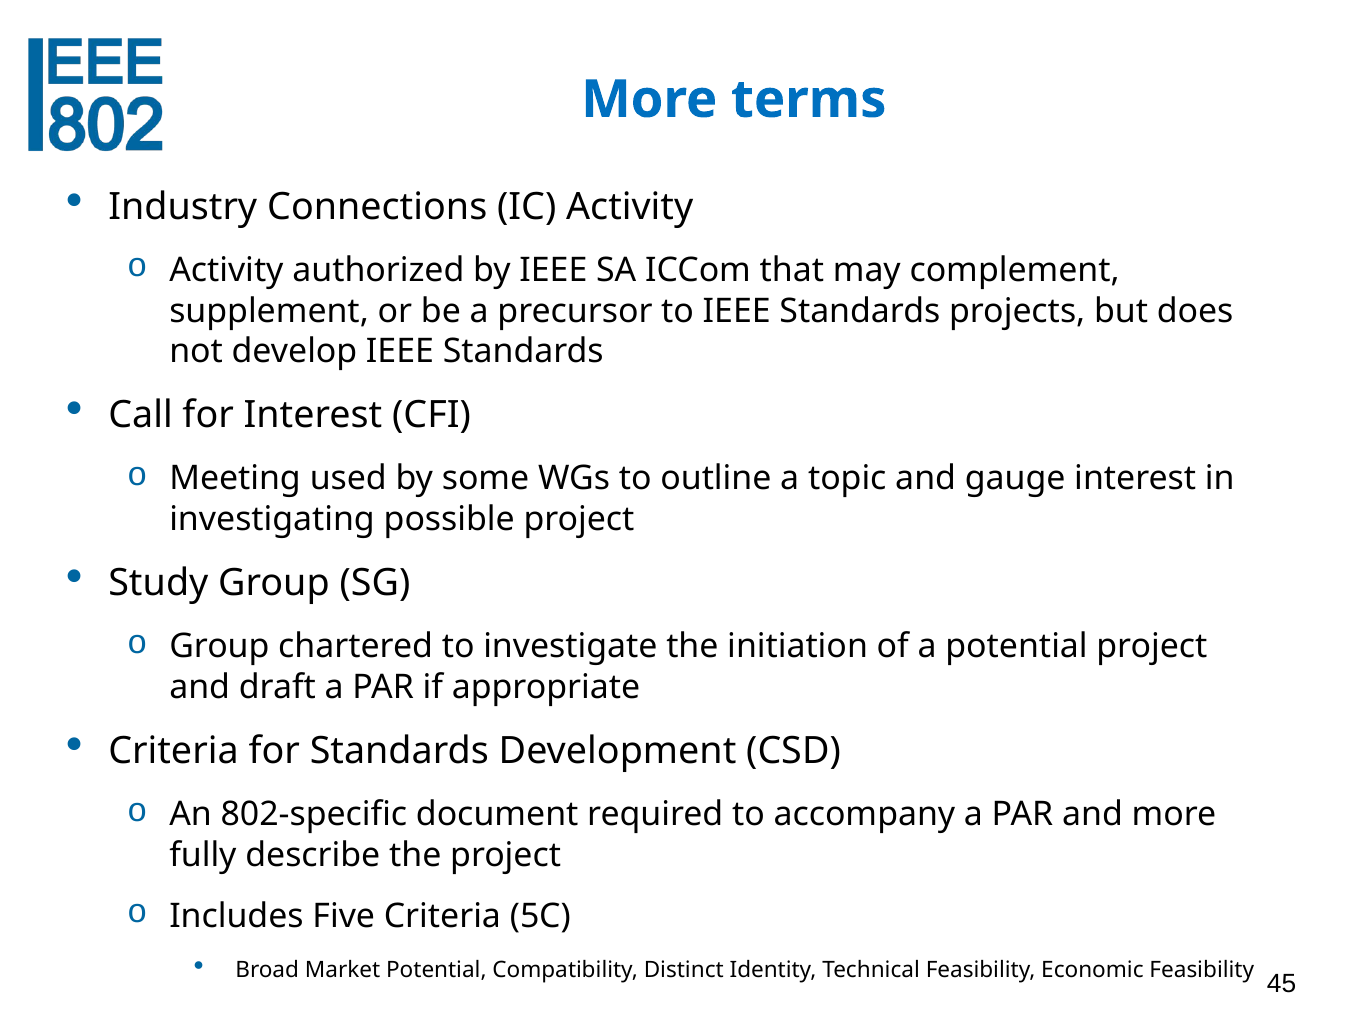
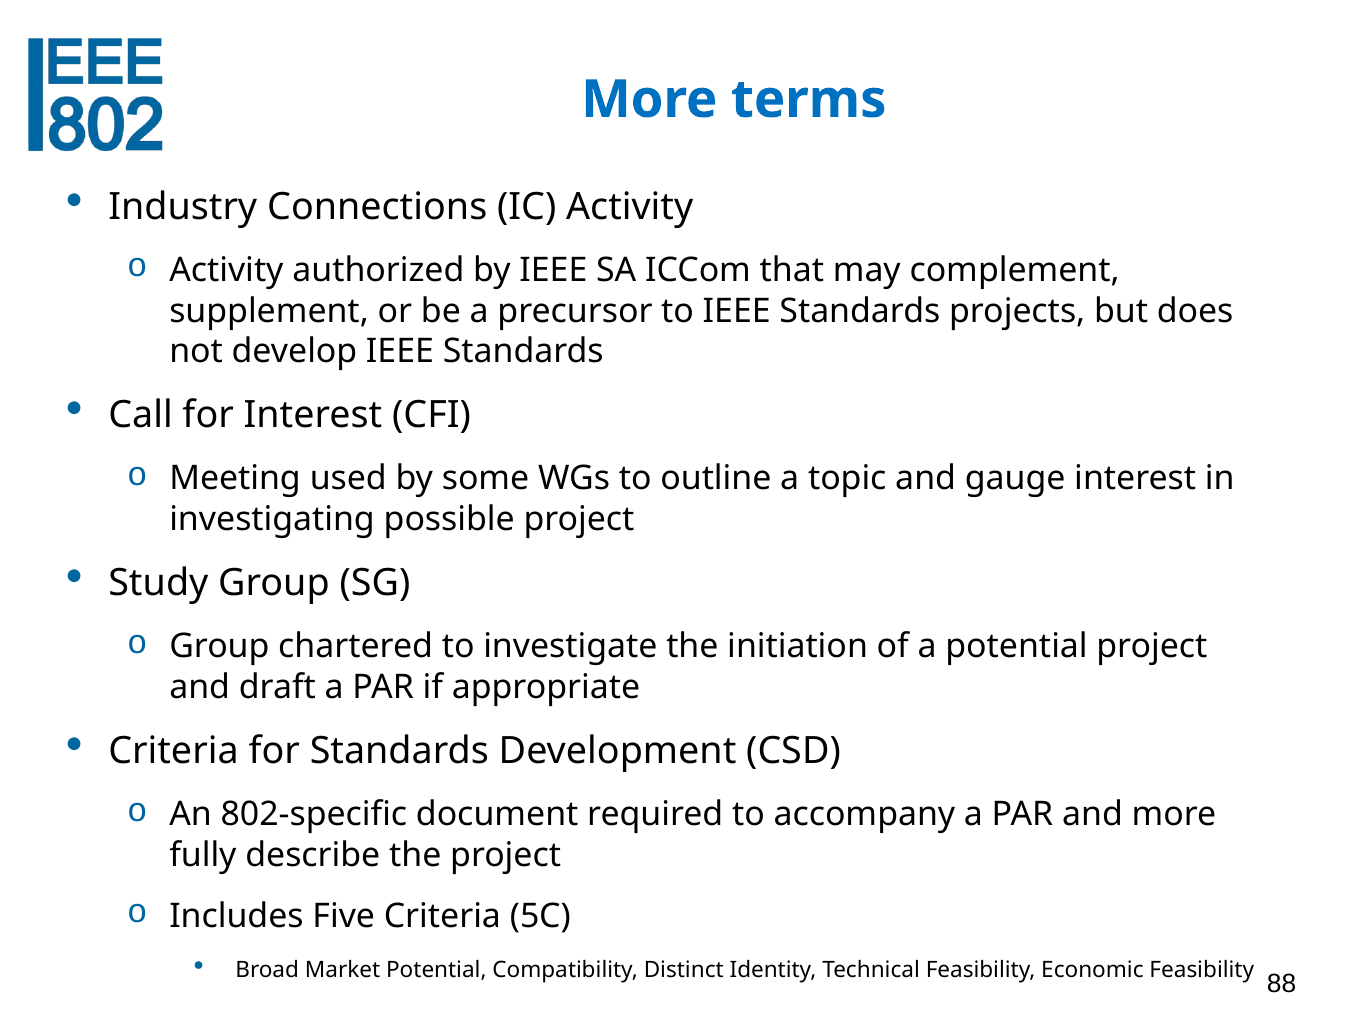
45: 45 -> 88 (1282, 984)
